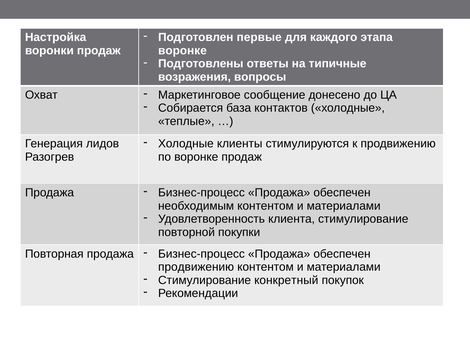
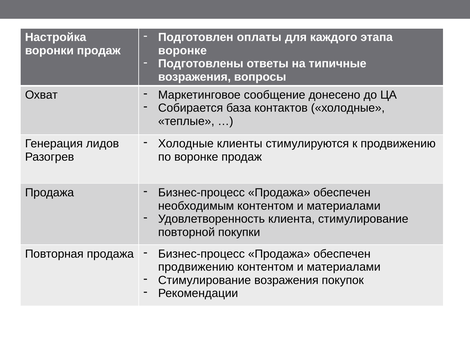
первые: первые -> оплаты (259, 37)
Стимулирование конкретный: конкретный -> возражения (286, 280)
